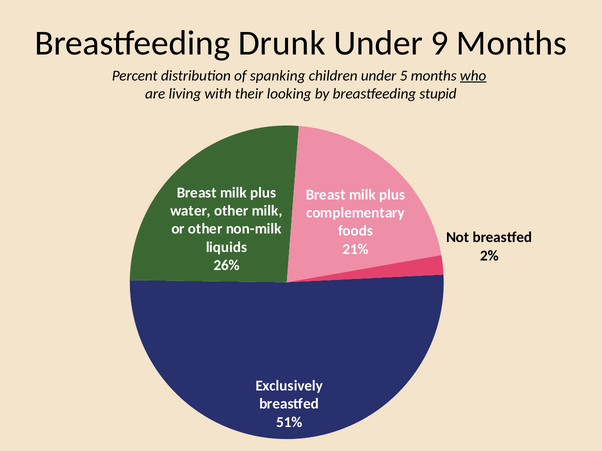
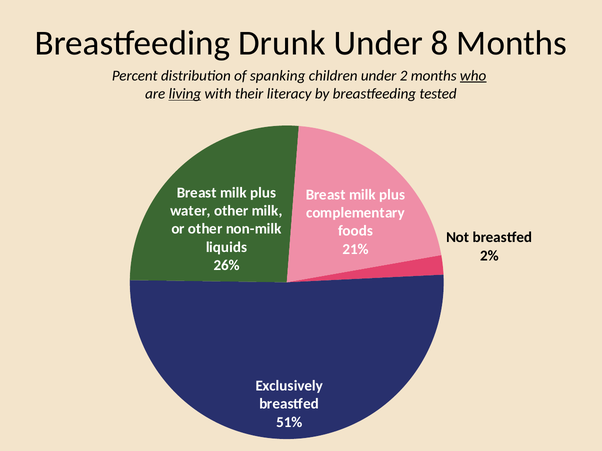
9: 9 -> 8 (440, 43)
5: 5 -> 2 (404, 76)
living underline: none -> present (185, 94)
looking: looking -> literacy (289, 94)
stupid: stupid -> tested (438, 94)
